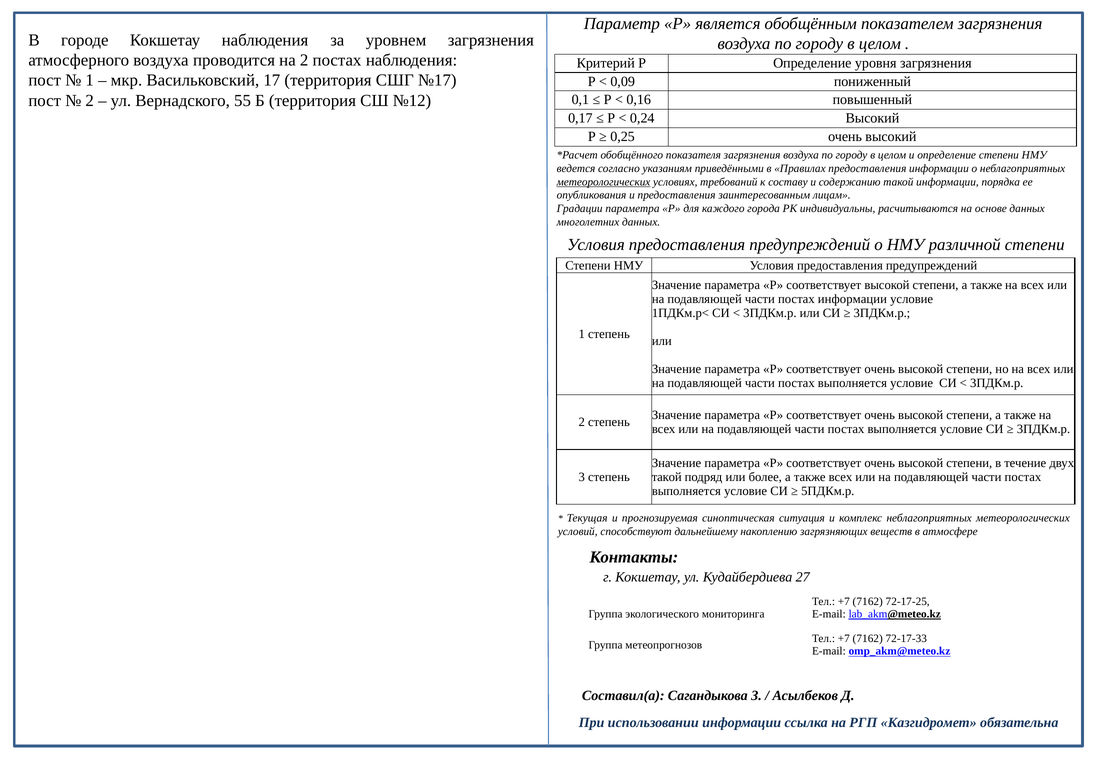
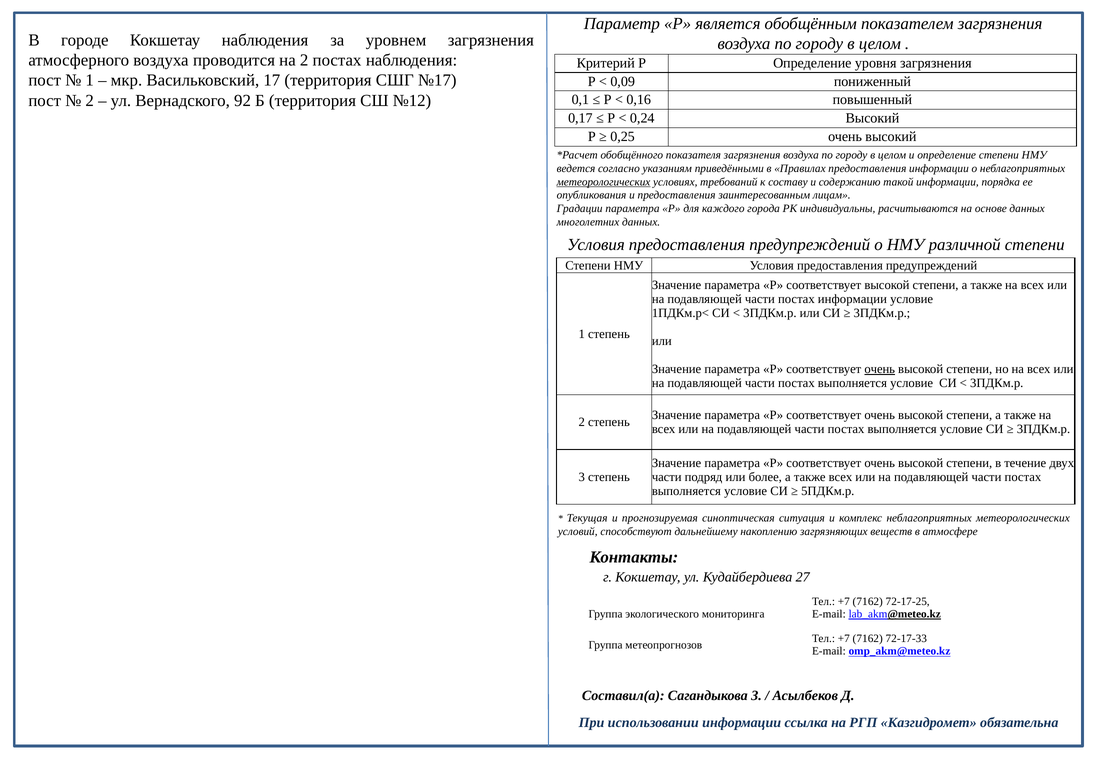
55: 55 -> 92 (243, 101)
очень underline: none -> present (880, 369)
такой: такой -> части (667, 477)
